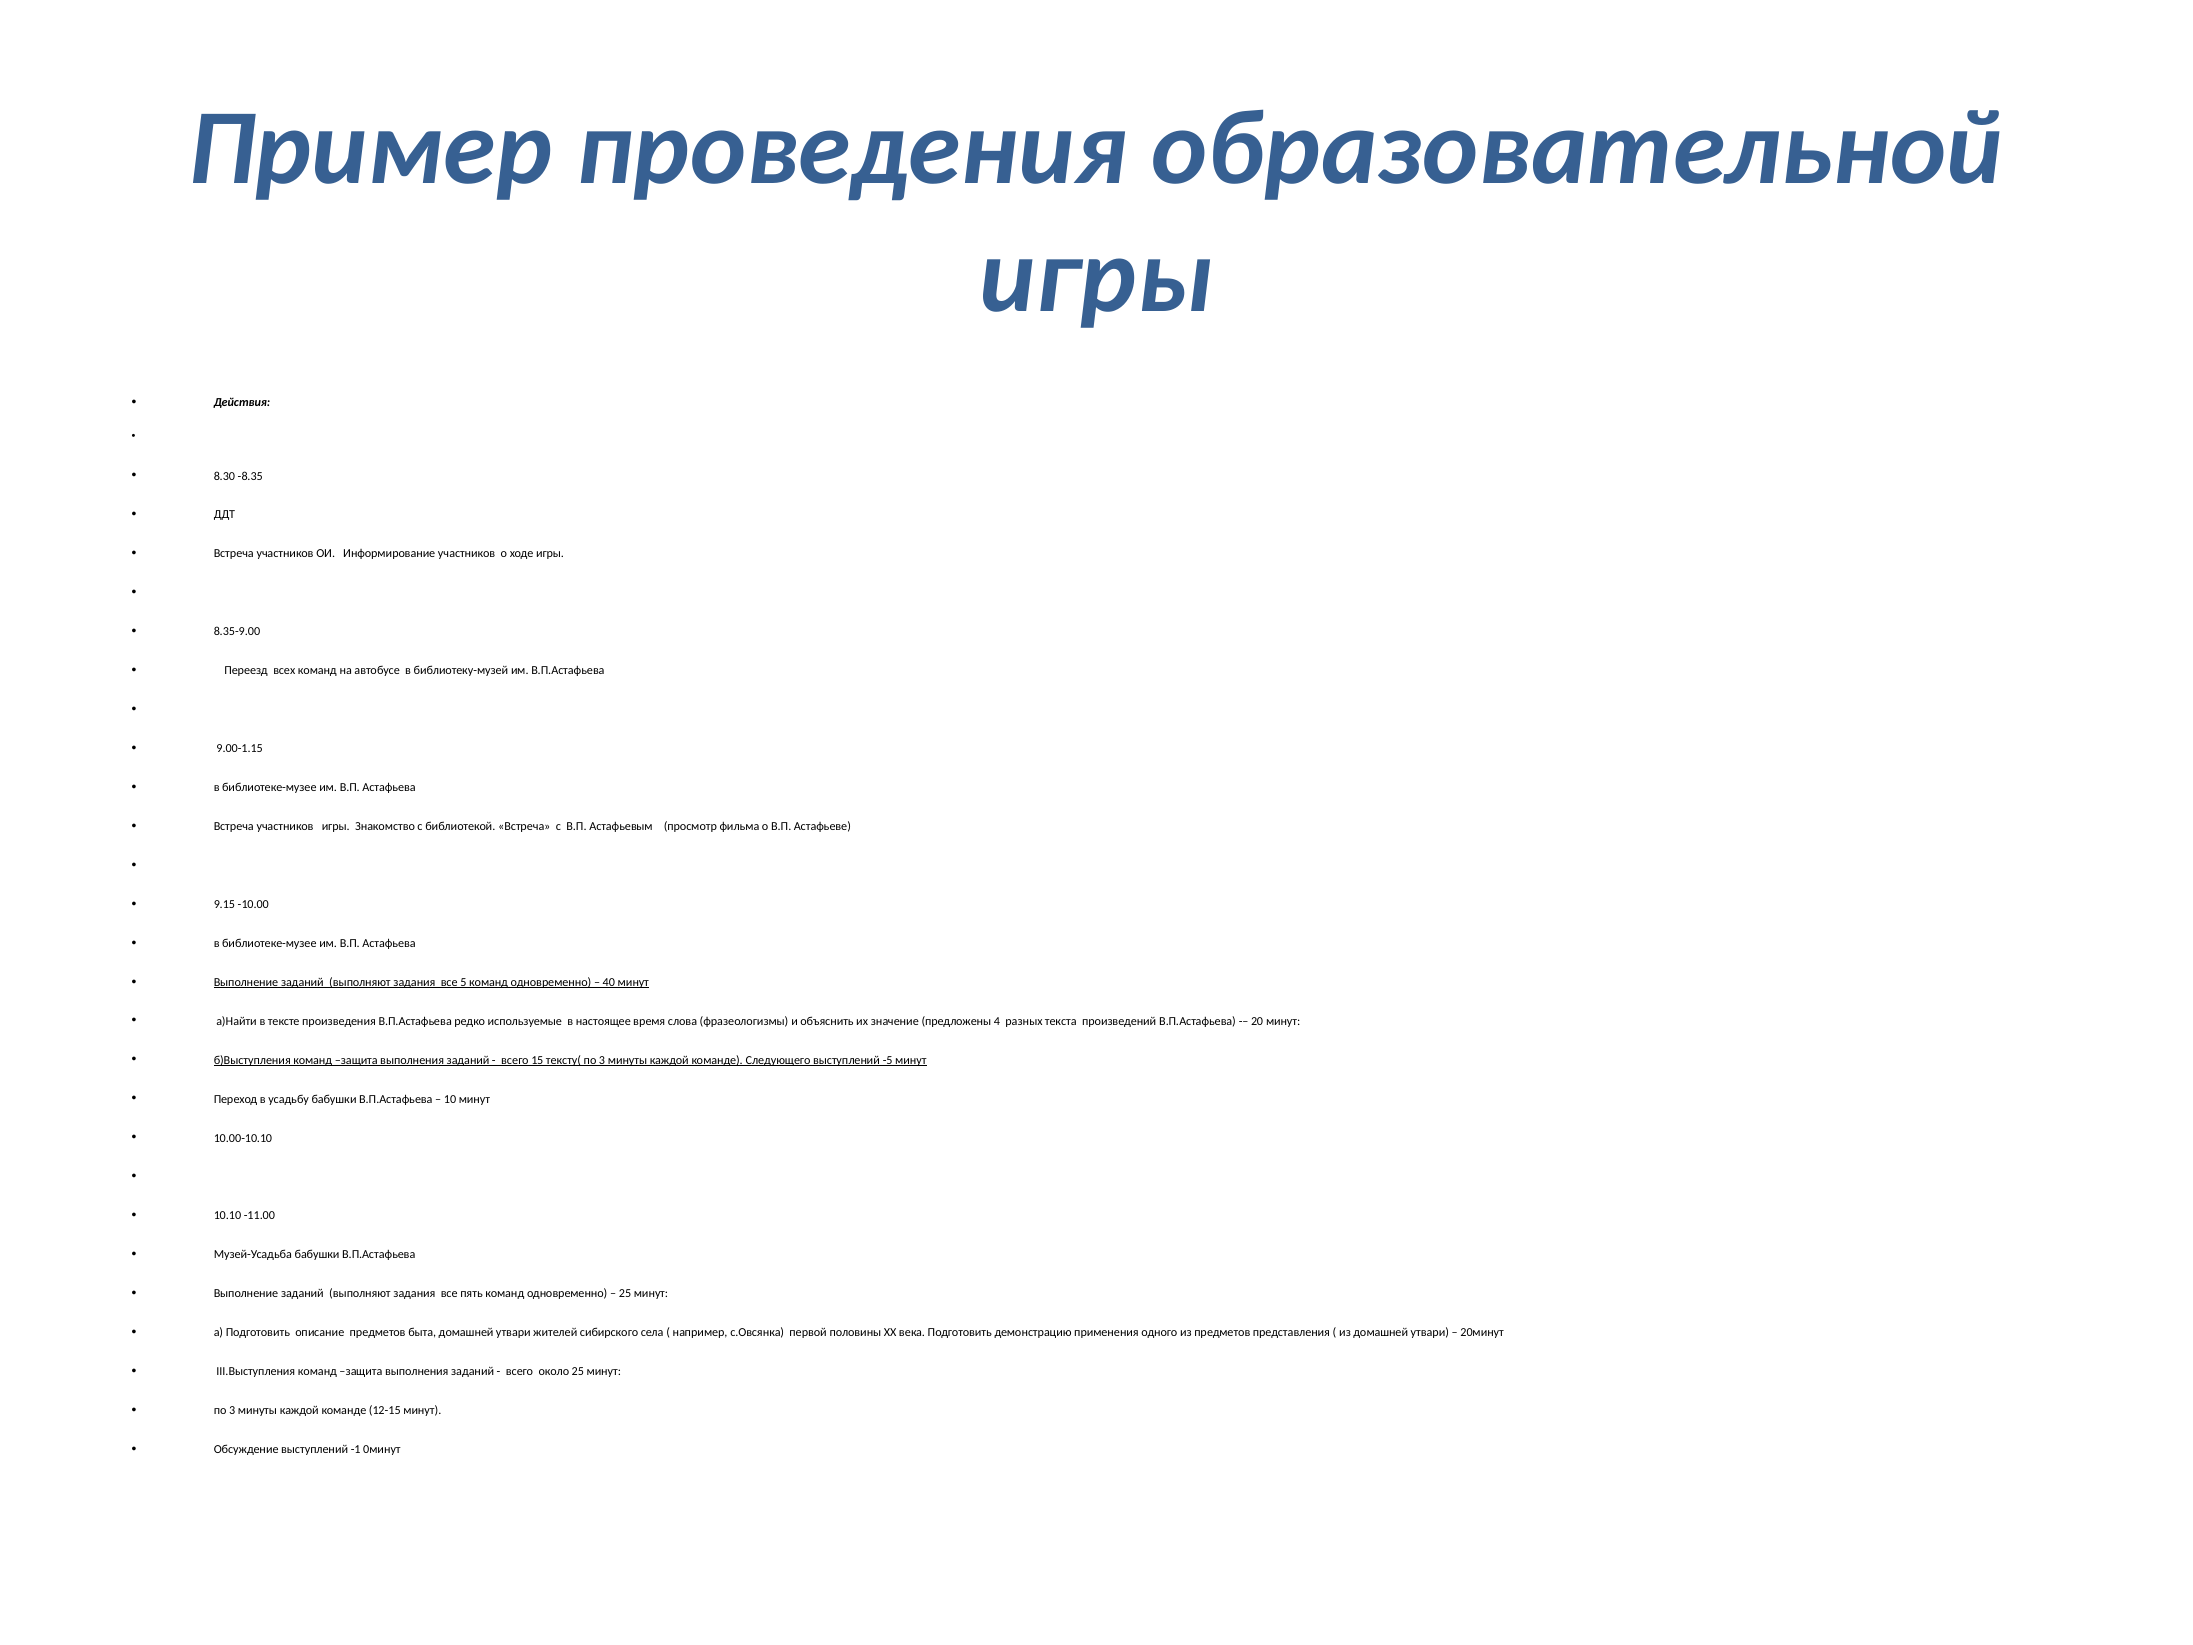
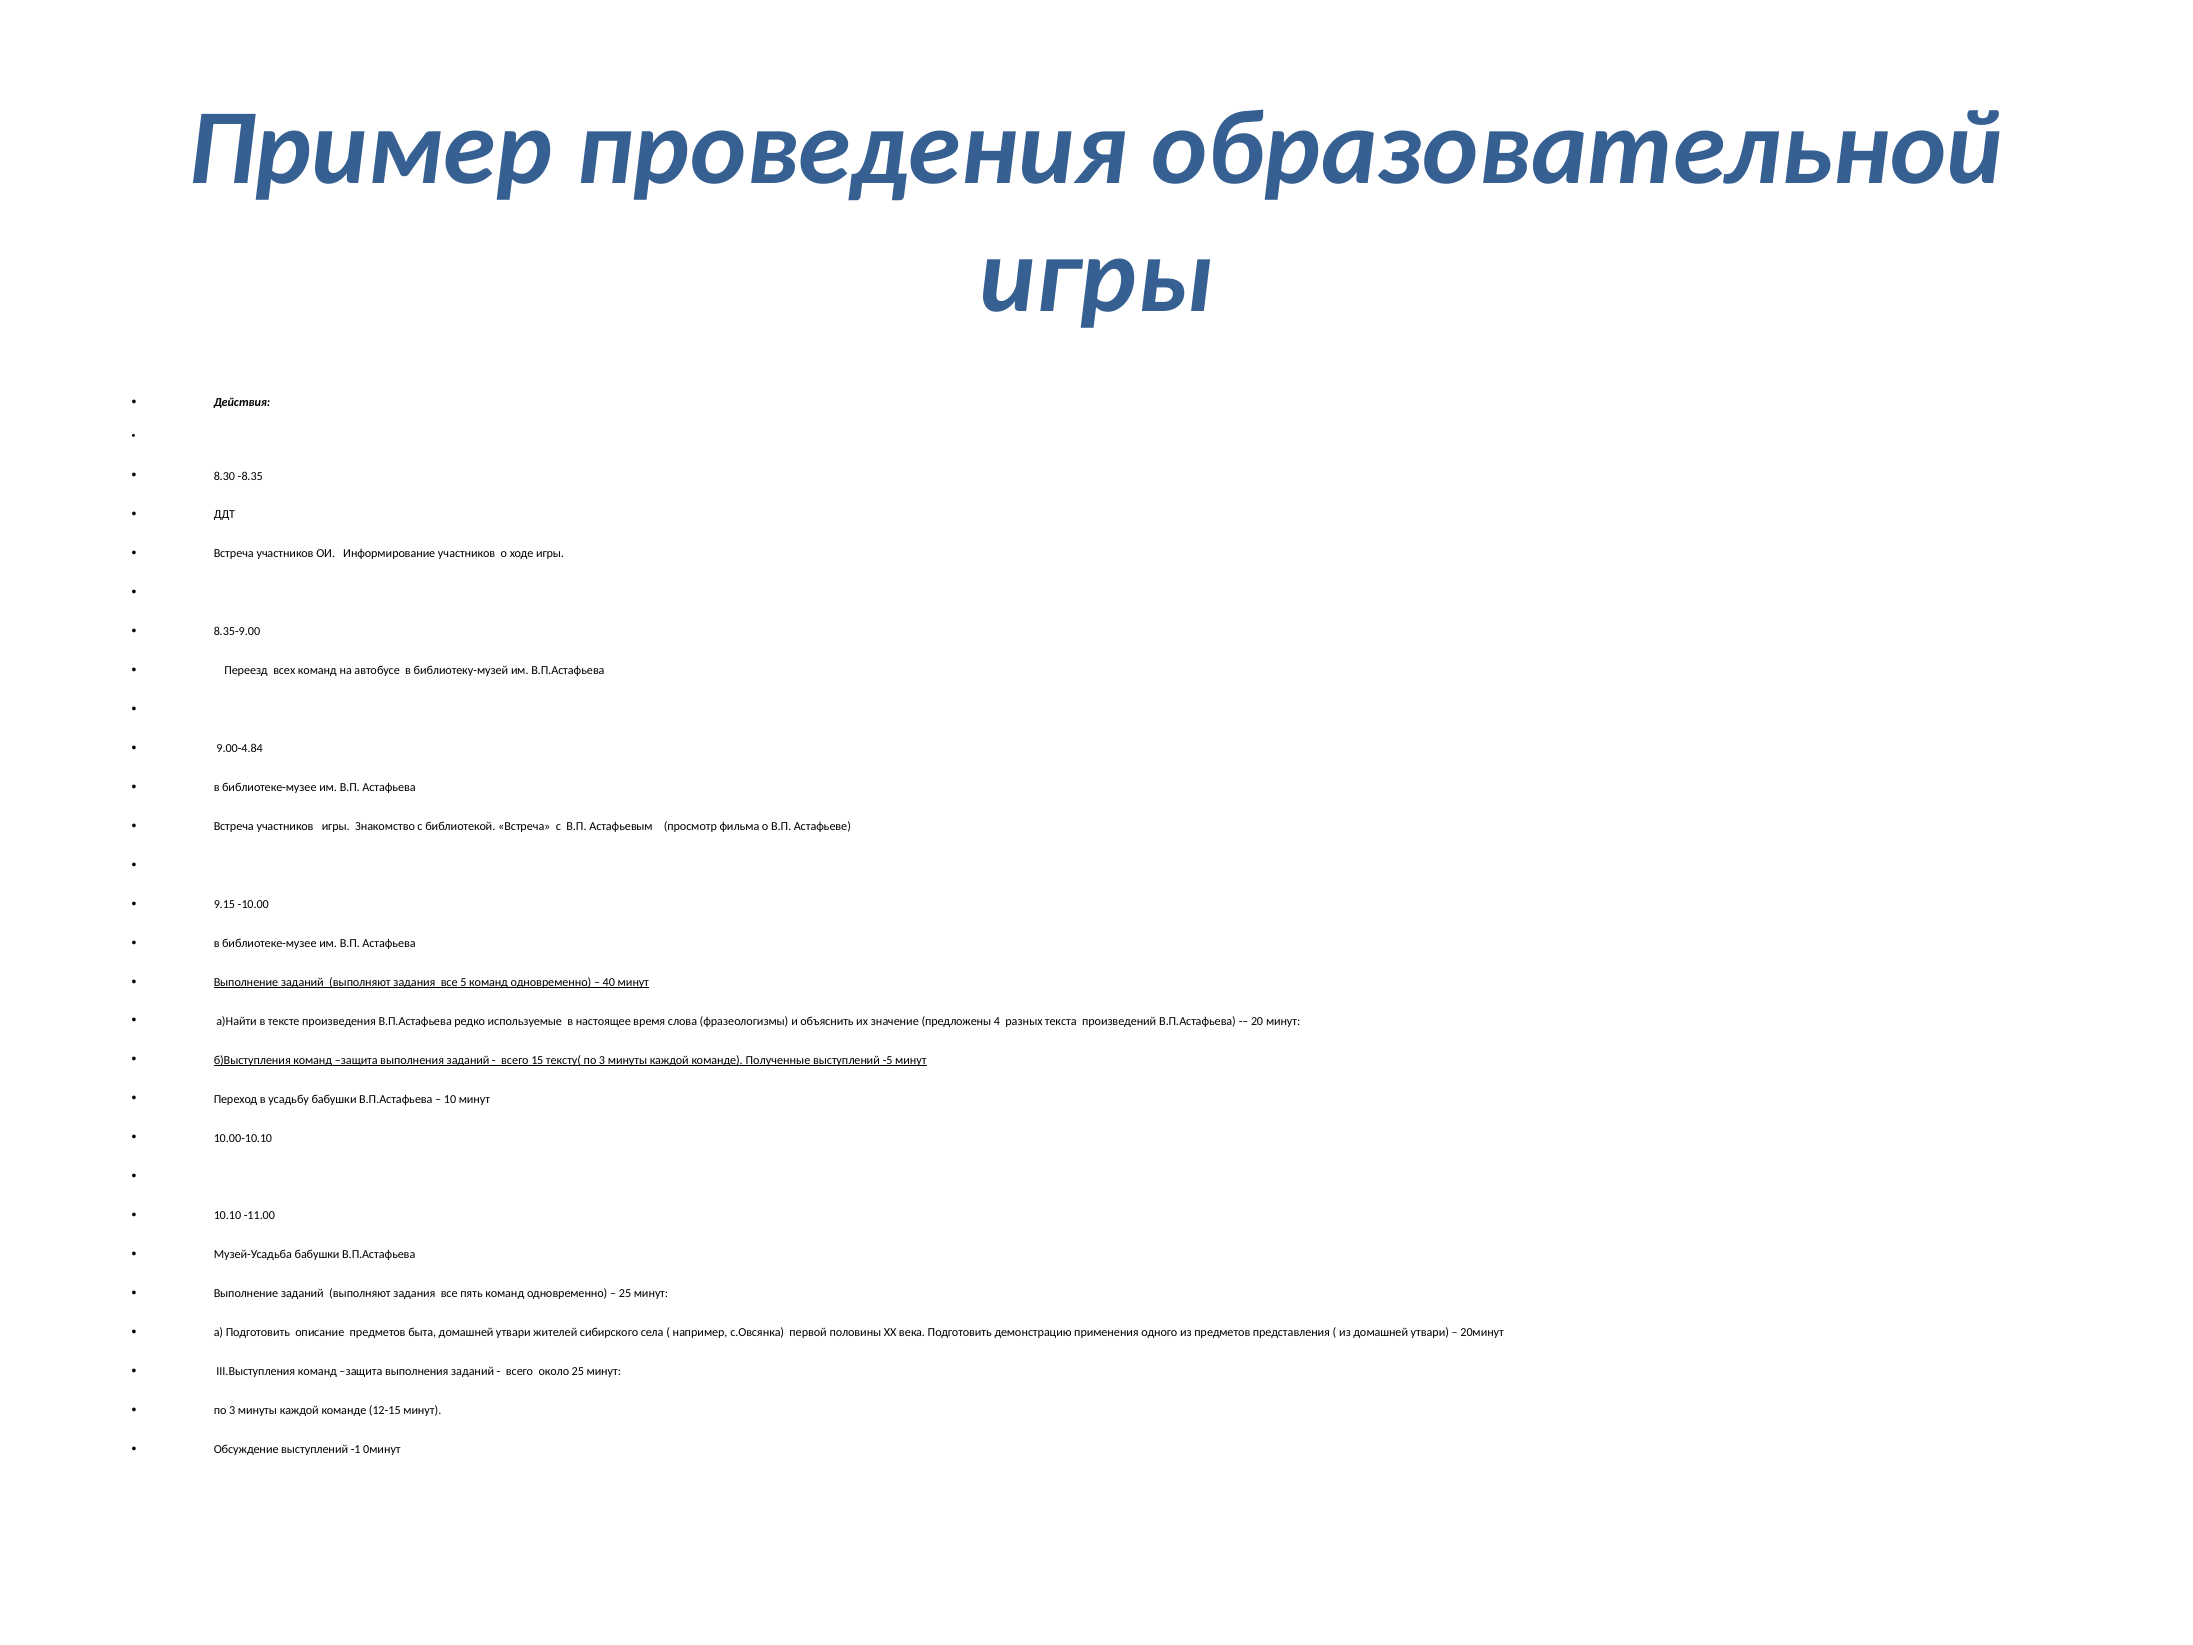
9.00-1.15: 9.00-1.15 -> 9.00-4.84 (240, 749)
Следующего: Следующего -> Полученные (778, 1060)
